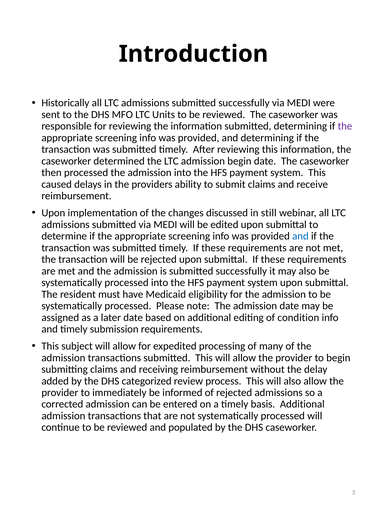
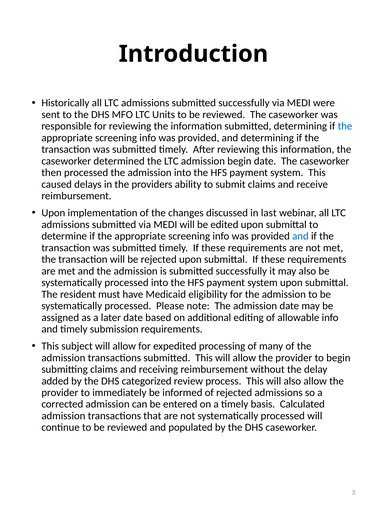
the colour: purple -> blue (345, 126)
still: still -> last (269, 213)
condition: condition -> allowable (298, 317)
basis Additional: Additional -> Calculated (302, 404)
